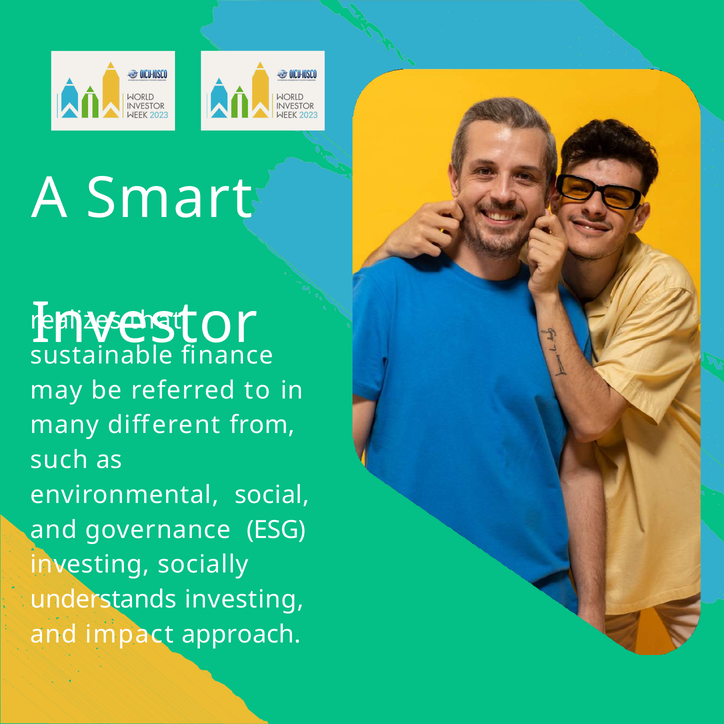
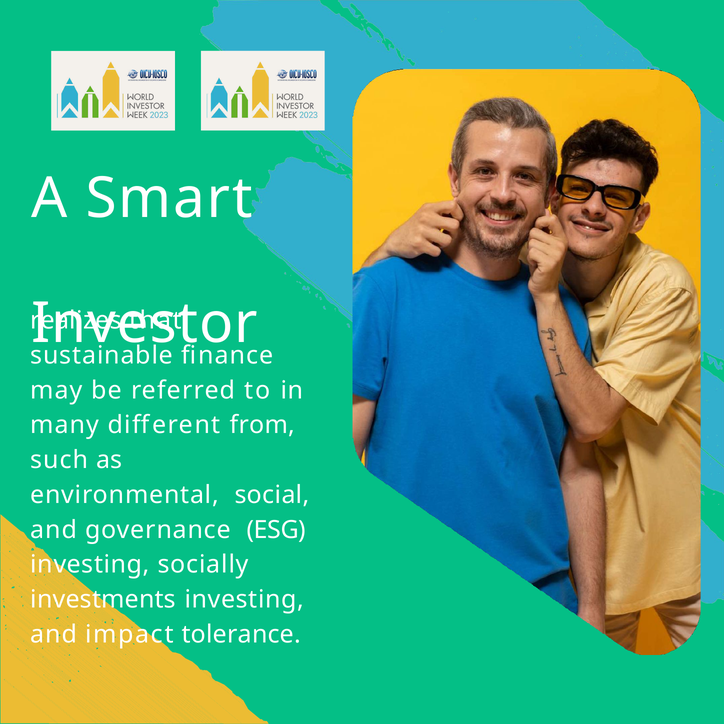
understands: understands -> investments (103, 599)
approach: approach -> tolerance (241, 634)
